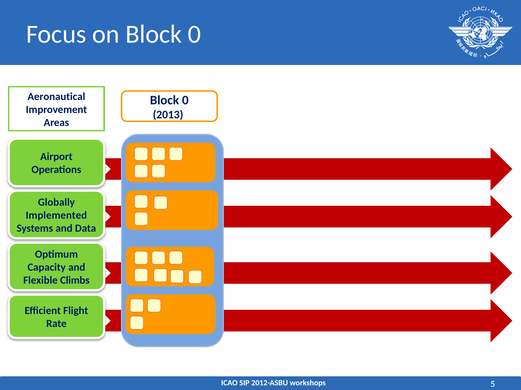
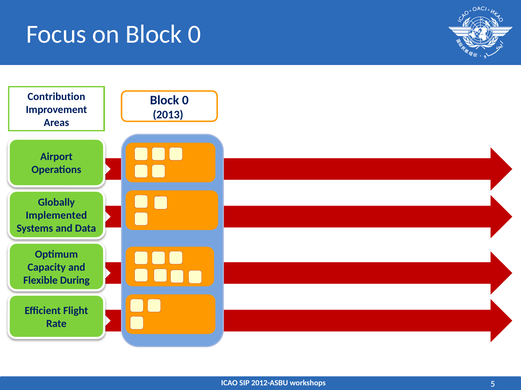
Aeronautical: Aeronautical -> Contribution (56, 97)
Climbs: Climbs -> During (75, 281)
